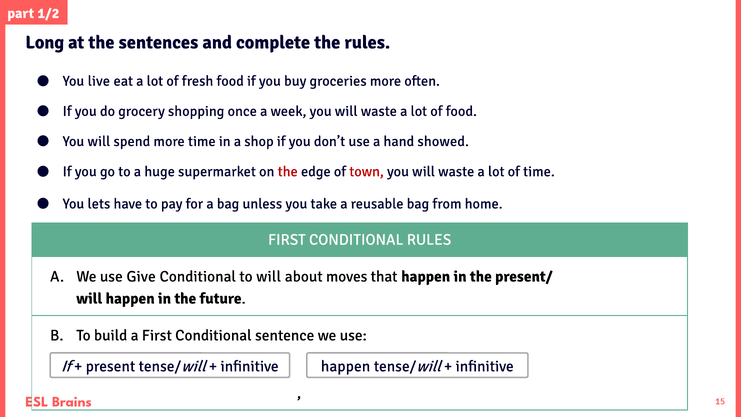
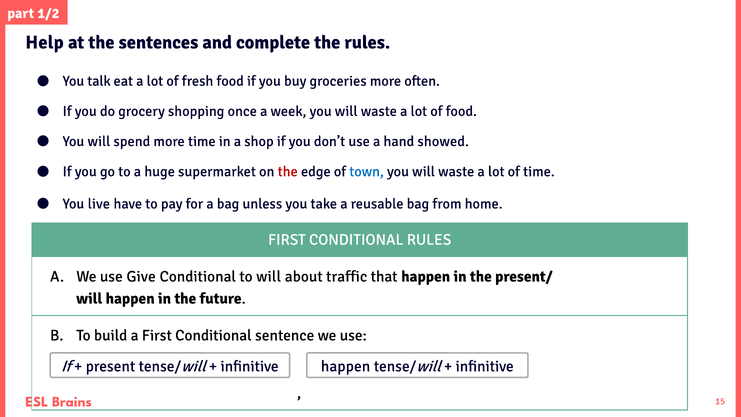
Long: Long -> Help (45, 42)
live: live -> talk (99, 81)
town colour: red -> blue (367, 171)
lets: lets -> live (99, 204)
moves: moves -> traffic (347, 276)
